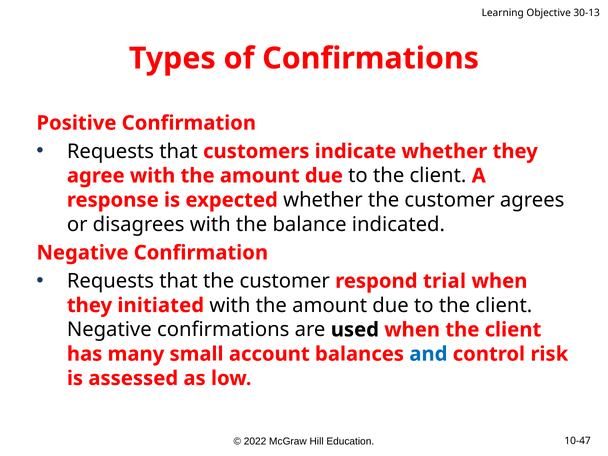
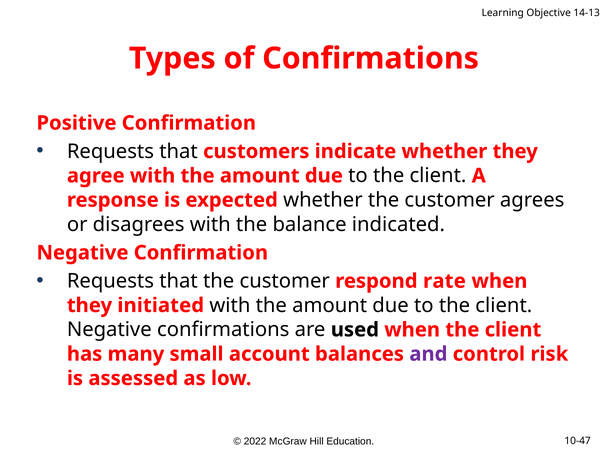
30-13: 30-13 -> 14-13 (587, 13)
trial: trial -> rate (444, 281)
and colour: blue -> purple (428, 354)
